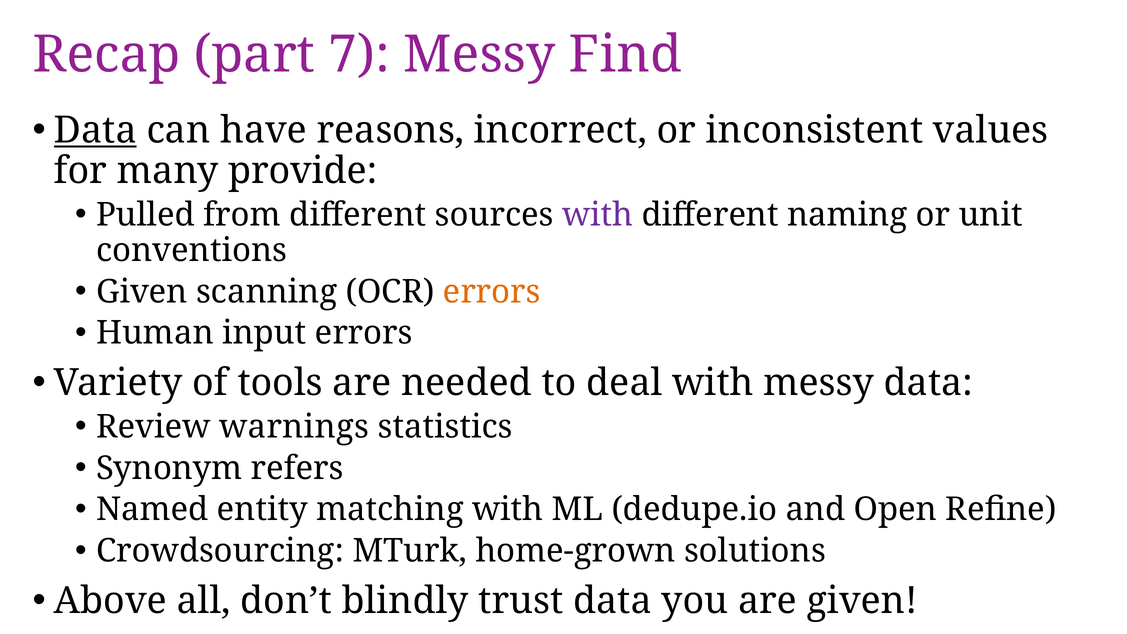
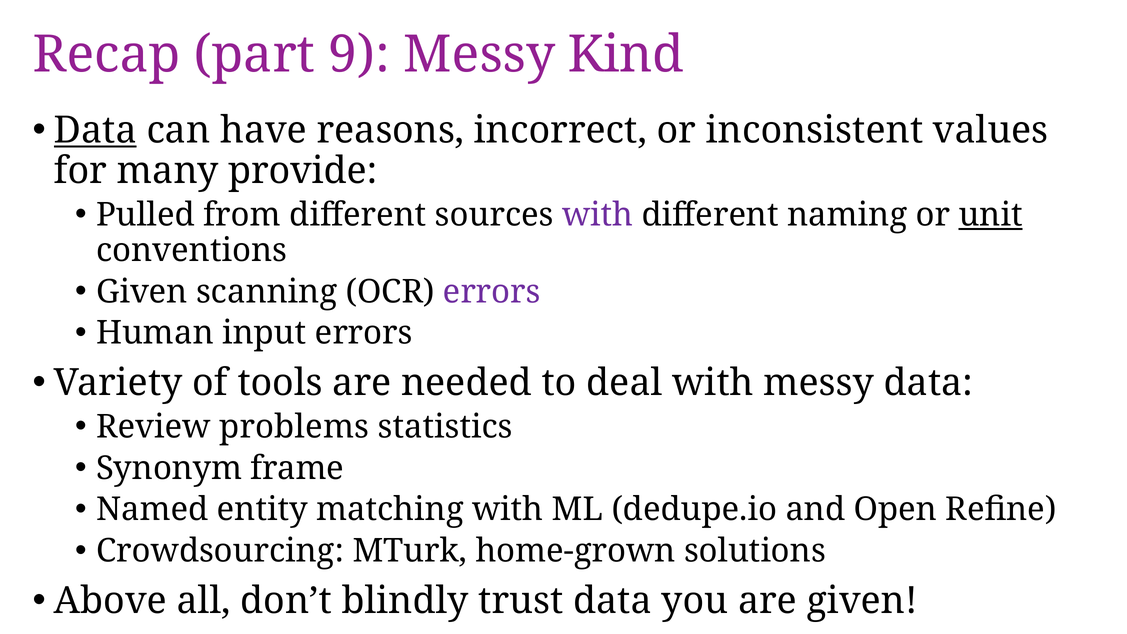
7: 7 -> 9 (359, 55)
Find: Find -> Kind (626, 55)
unit underline: none -> present (991, 215)
errors colour: orange -> purple (492, 292)
warnings: warnings -> problems (294, 427)
refers: refers -> frame (297, 468)
